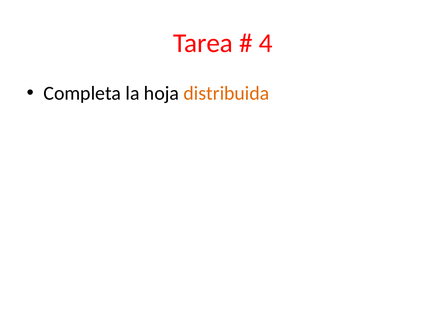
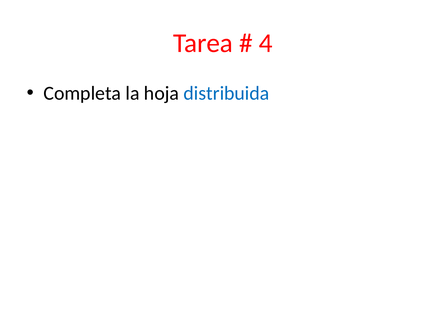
distribuida colour: orange -> blue (226, 94)
